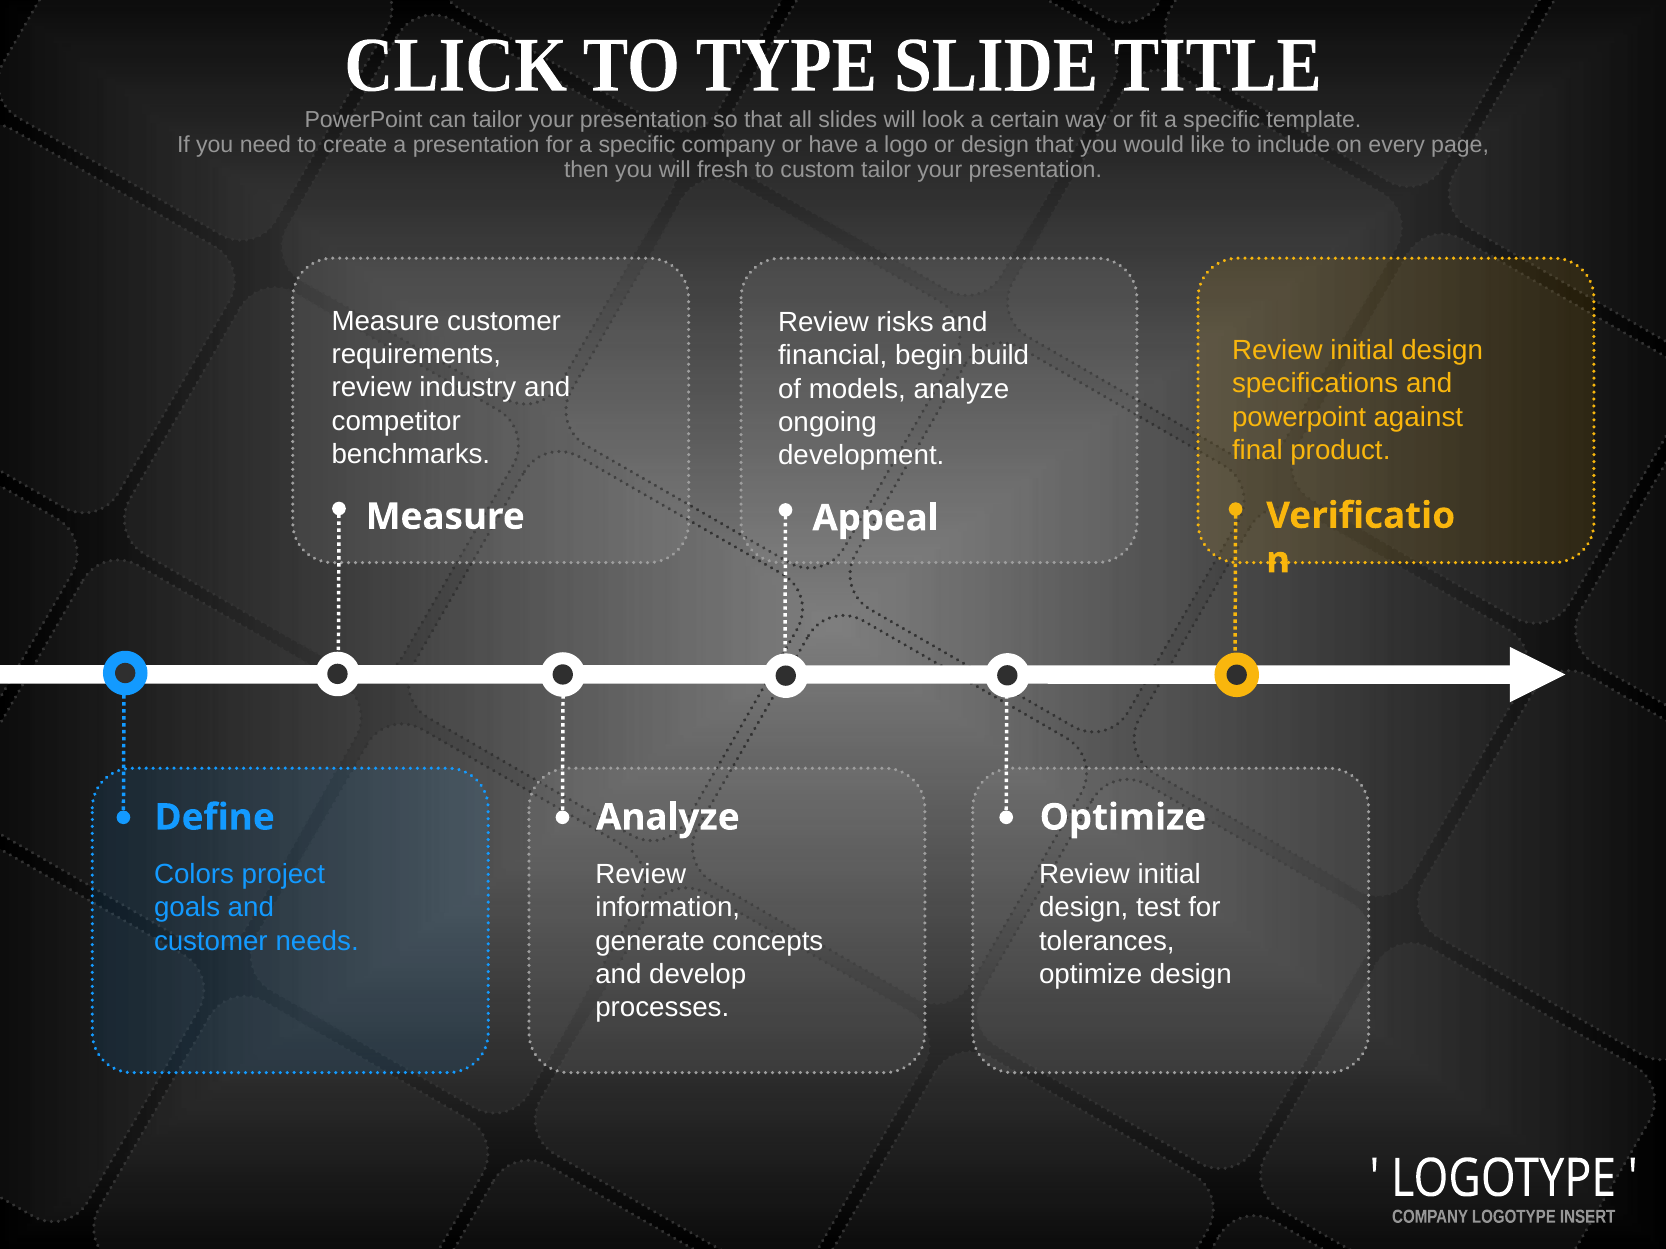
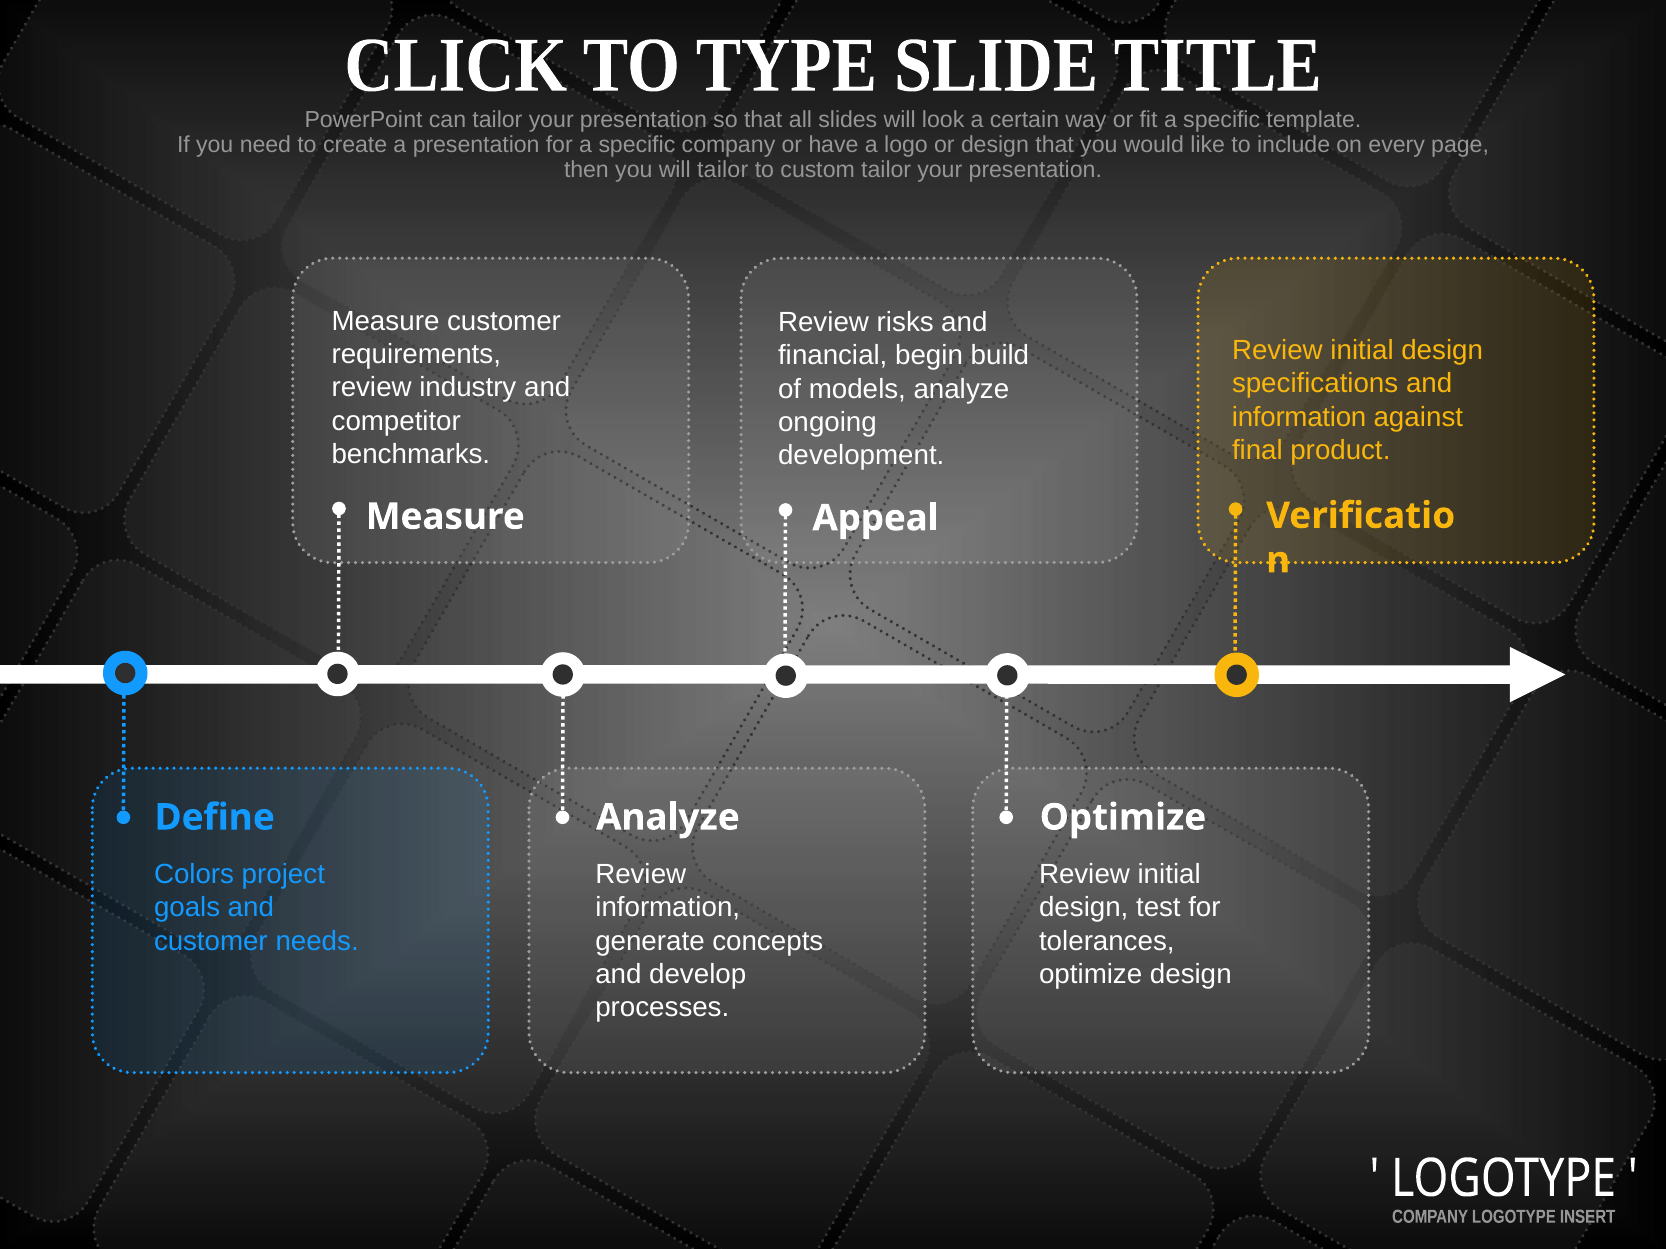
will fresh: fresh -> tailor (723, 170)
powerpoint: powerpoint -> information (1299, 417)
